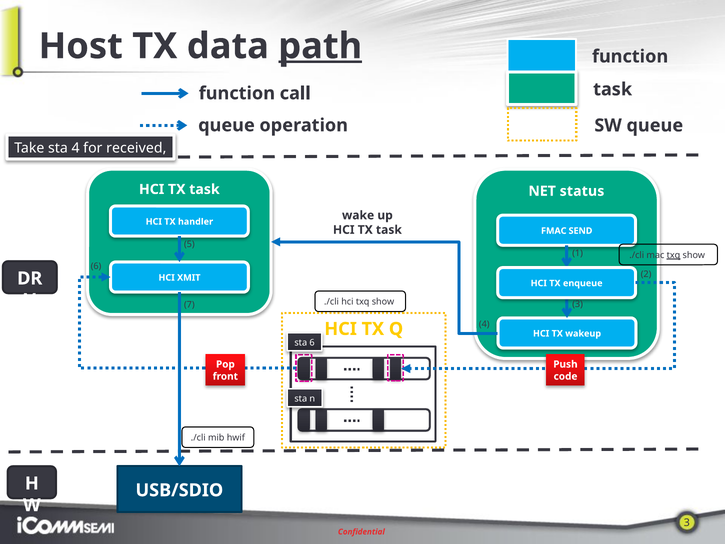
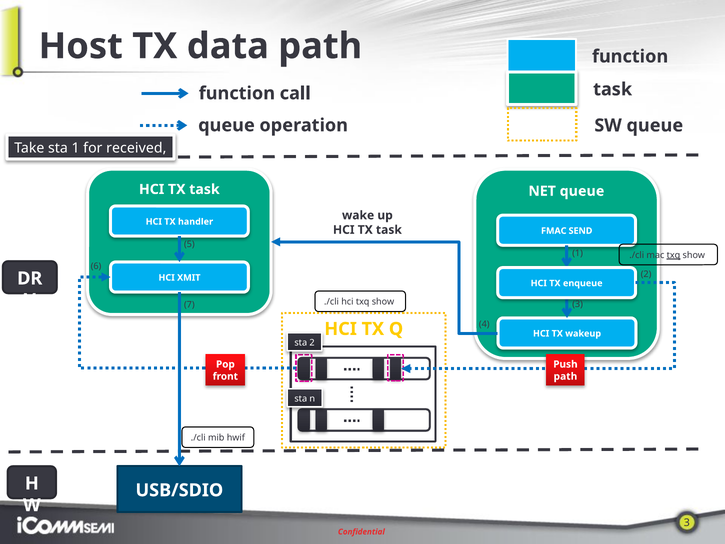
path underline: present -> none (320, 46)
sta 4: 4 -> 1 (76, 148)
NET status: status -> queue (582, 191)
6: 6 -> 2 (312, 342)
code: code -> path (565, 376)
